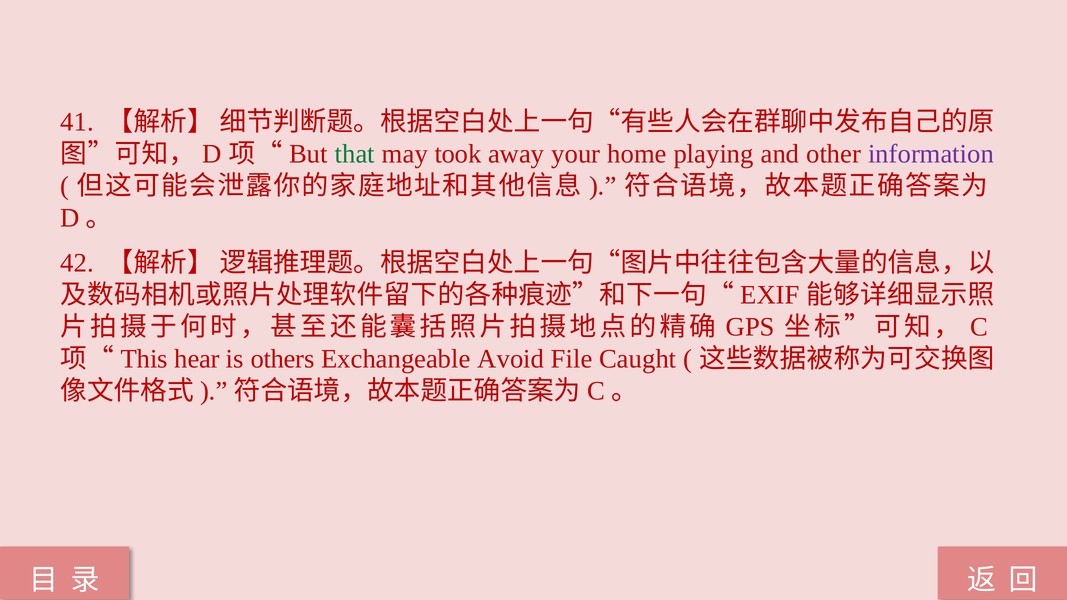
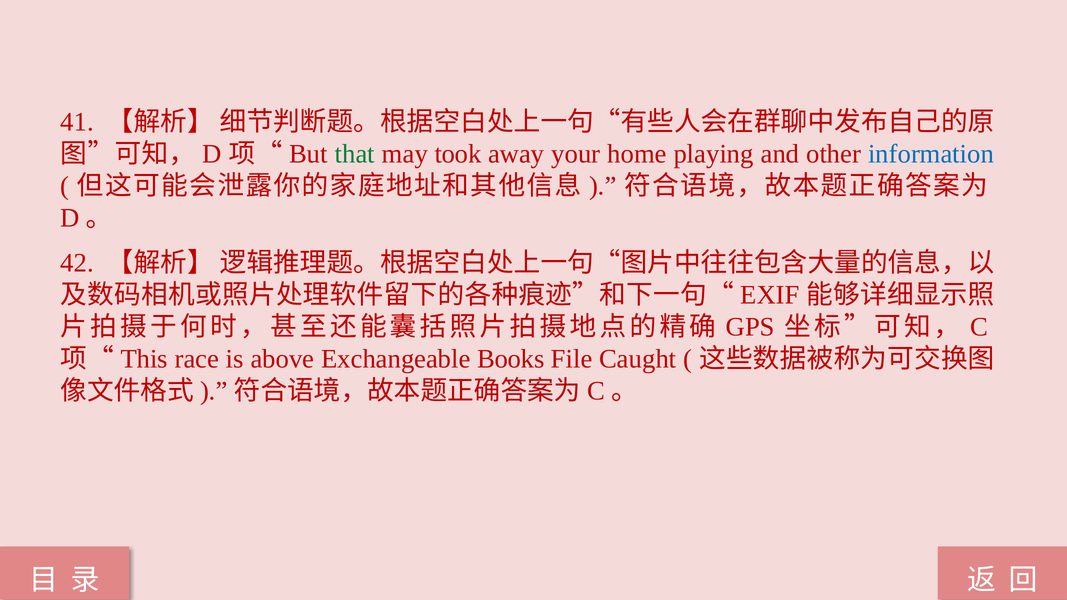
information colour: purple -> blue (931, 154)
hear: hear -> race (197, 359)
others: others -> above (282, 359)
Avoid: Avoid -> Books (511, 359)
